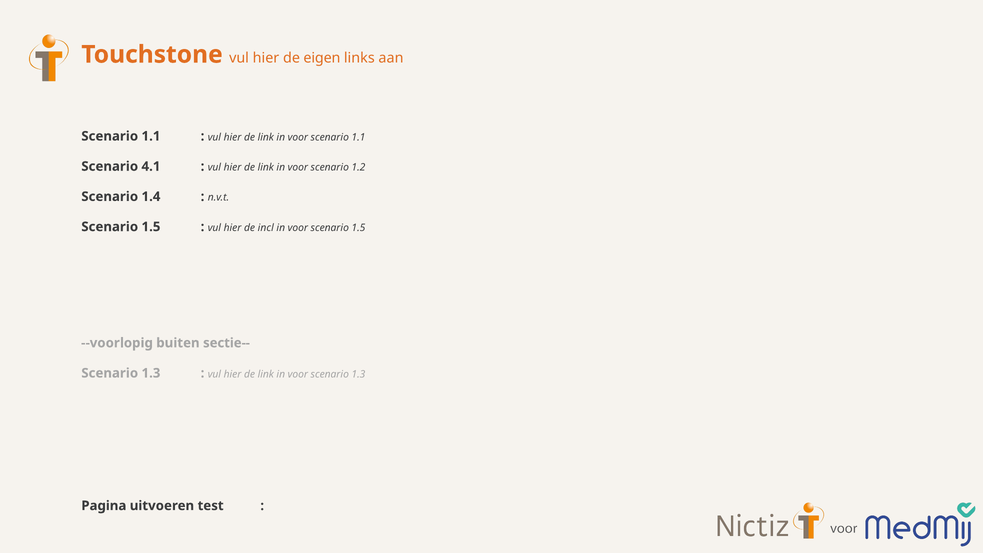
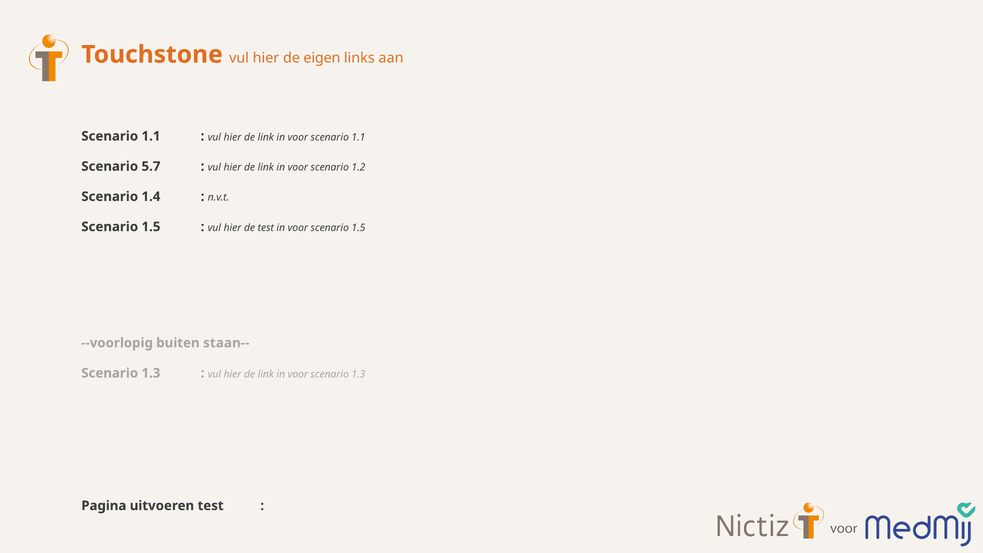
4.1: 4.1 -> 5.7 (151, 166)
de incl: incl -> test (266, 228)
sectie--: sectie-- -> staan-- (226, 343)
